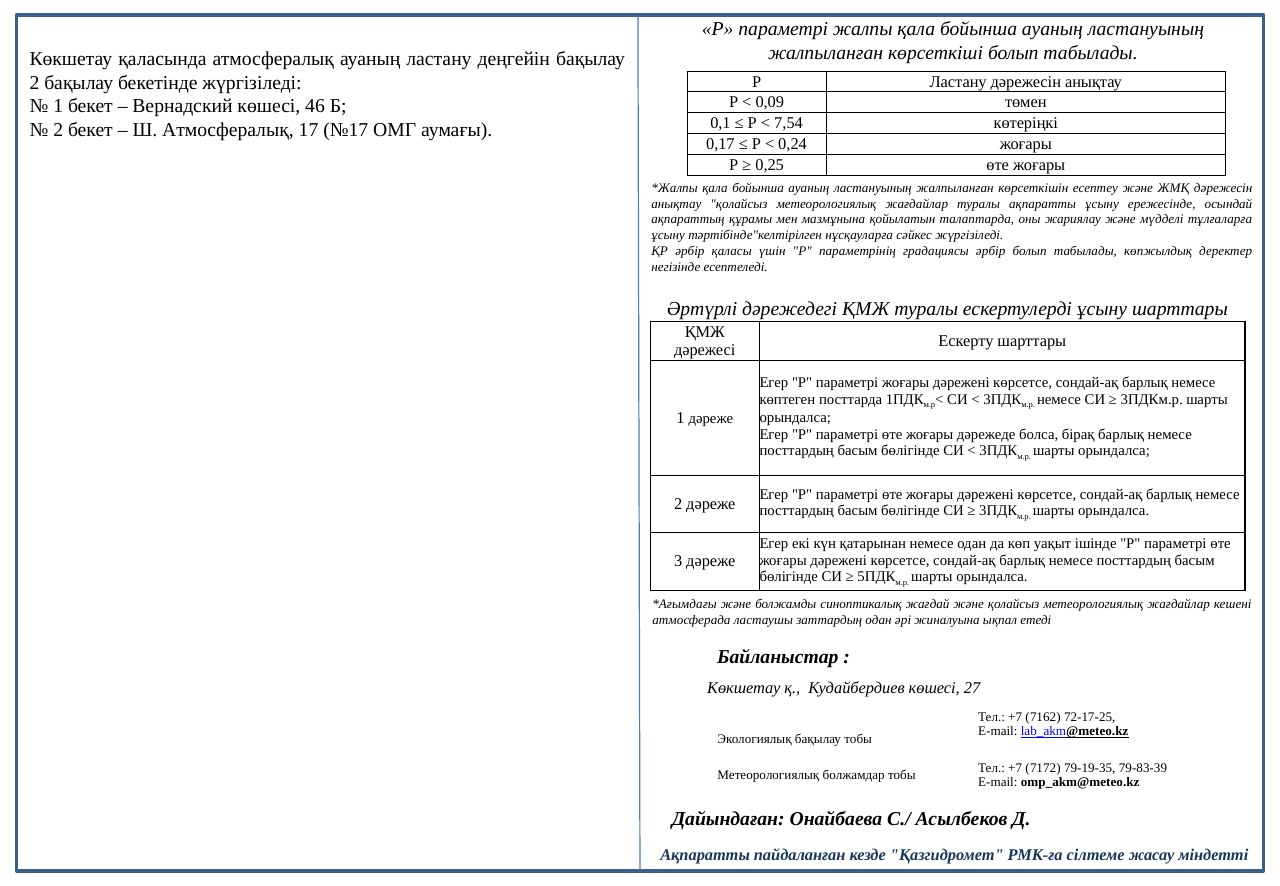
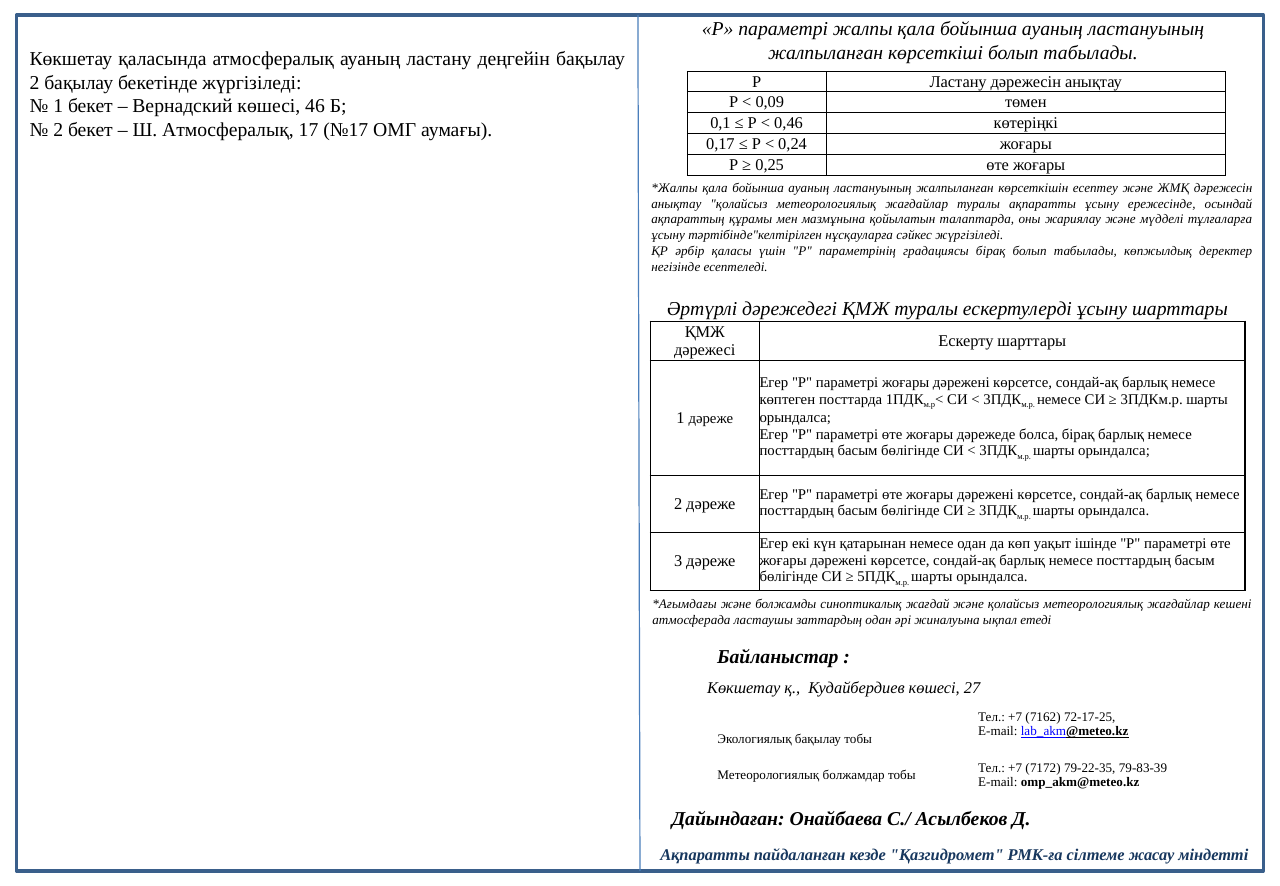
7,54: 7,54 -> 0,46 (789, 123)
градациясы әрбір: әрбір -> бірақ (991, 251)
79-19-35: 79-19-35 -> 79-22-35 (1090, 768)
